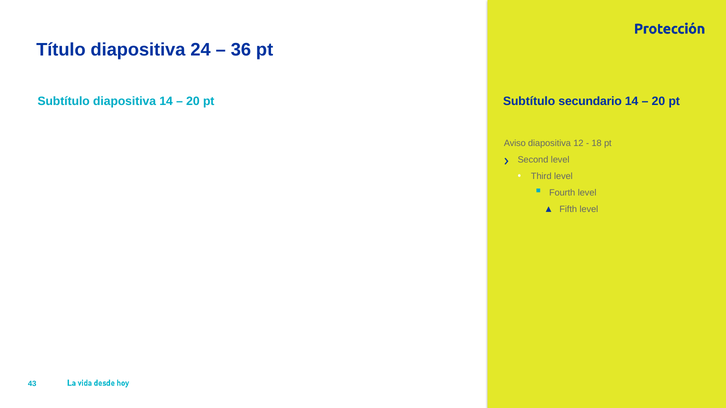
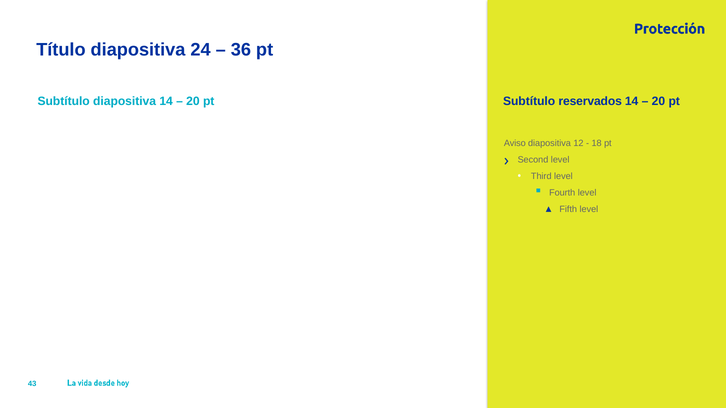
secundario: secundario -> reservados (590, 101)
